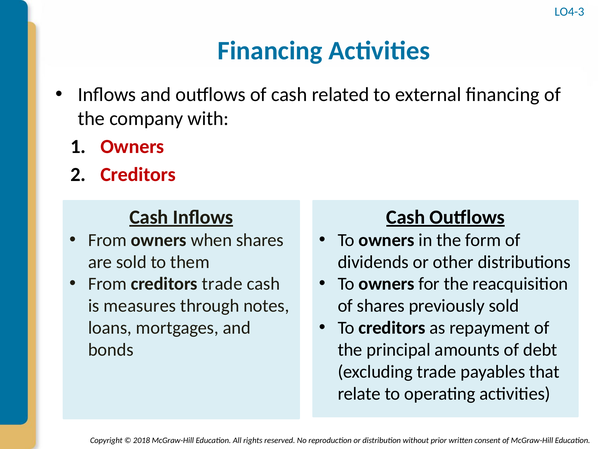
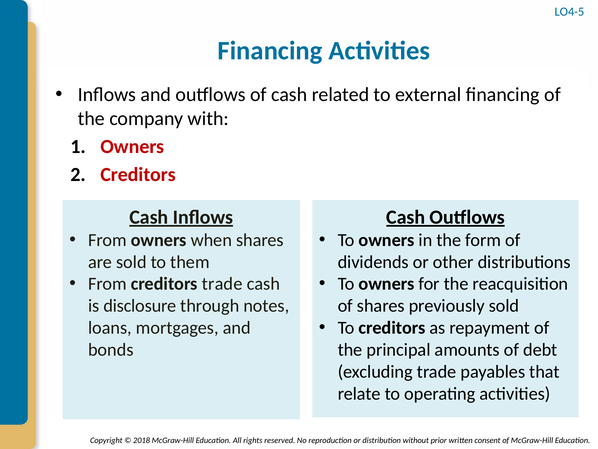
LO4-3: LO4-3 -> LO4-5 (569, 12)
measures: measures -> disclosure (140, 306)
